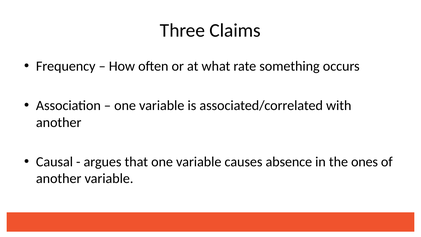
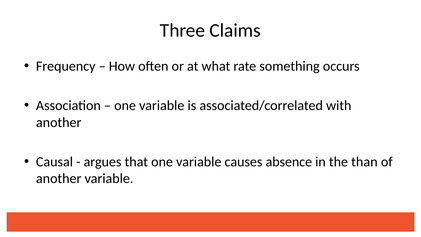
ones: ones -> than (364, 162)
